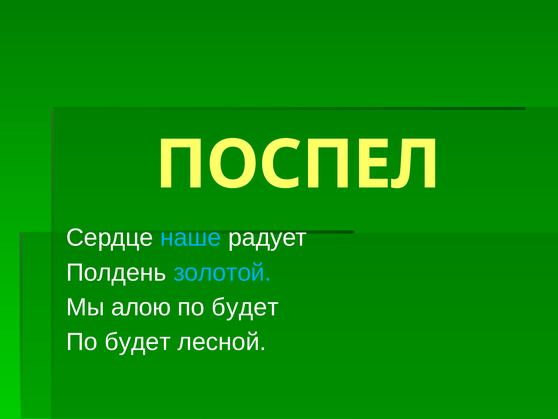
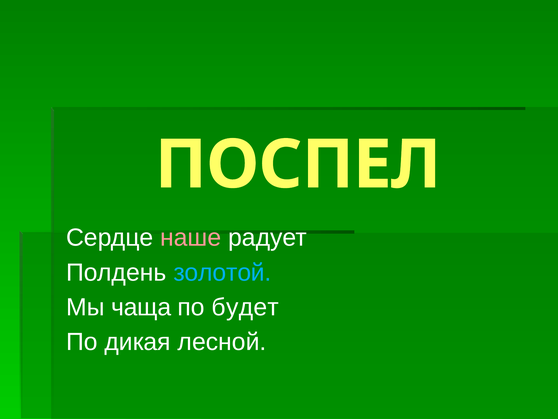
наше colour: light blue -> pink (191, 237)
алою: алою -> чаща (141, 307)
будет: будет -> дикая (138, 342)
